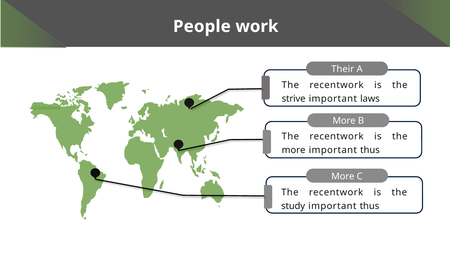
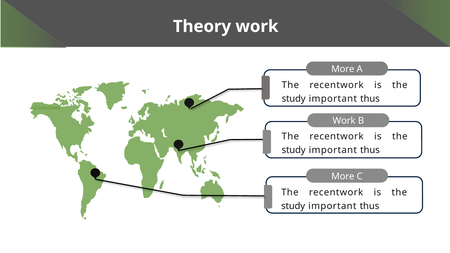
People: People -> Theory (202, 26)
Their: Their -> More (343, 69)
strive: strive -> study (294, 99)
laws: laws -> thus (370, 99)
More: More -> Work (344, 121)
more: more -> study (294, 150)
